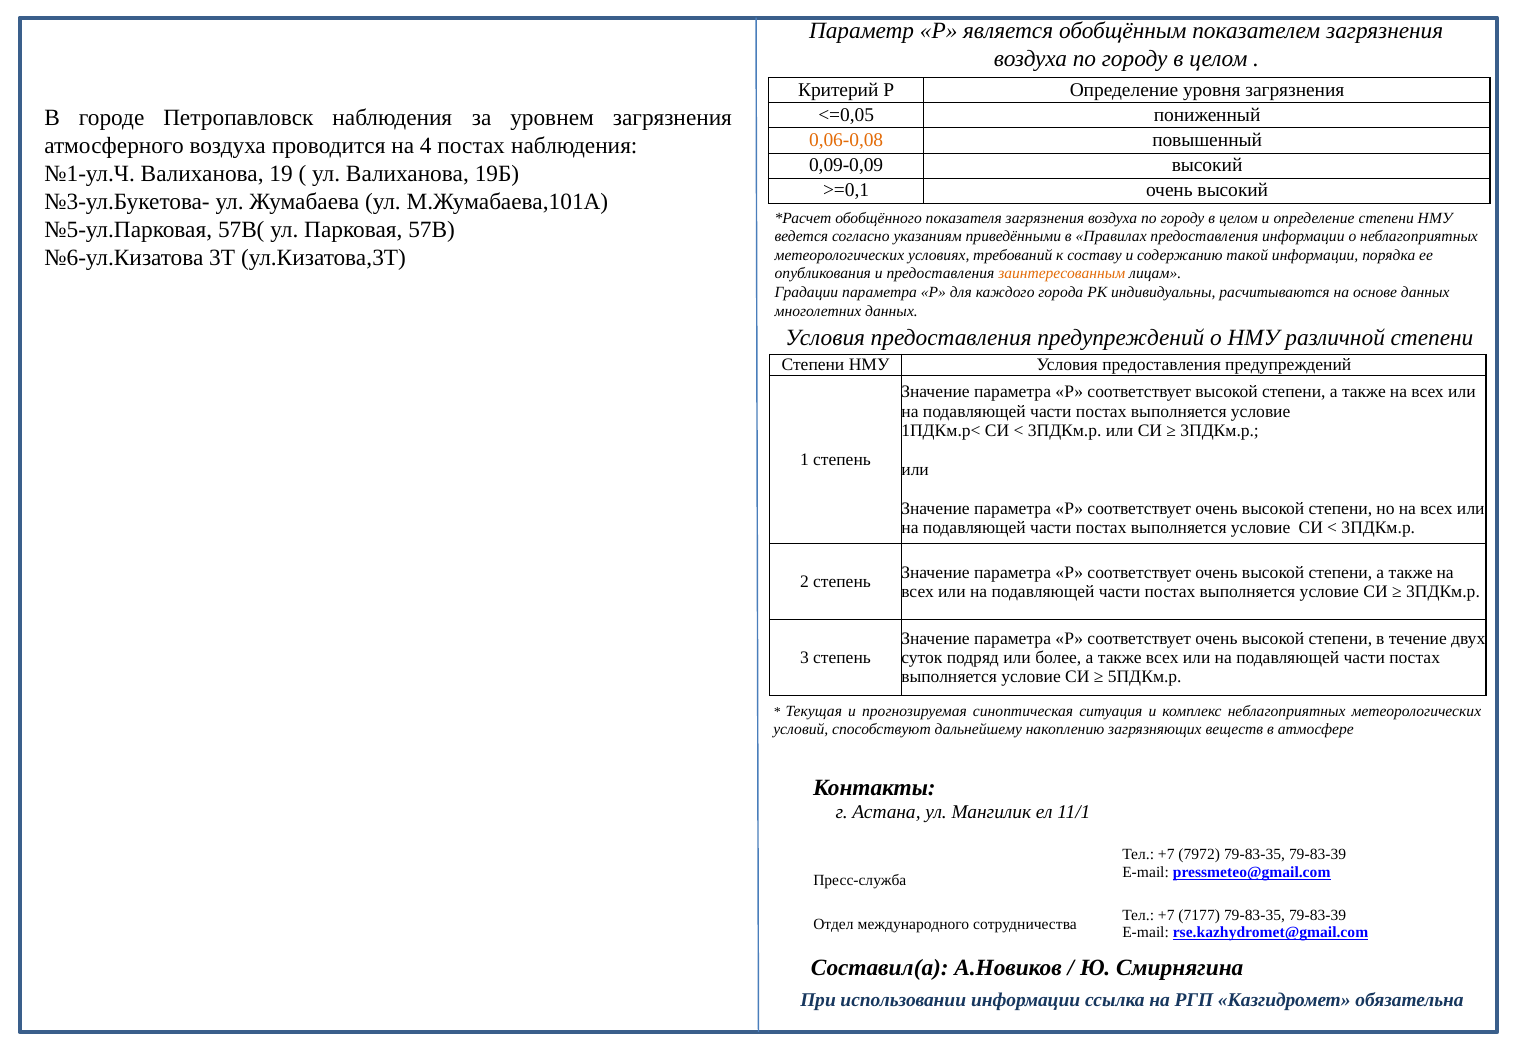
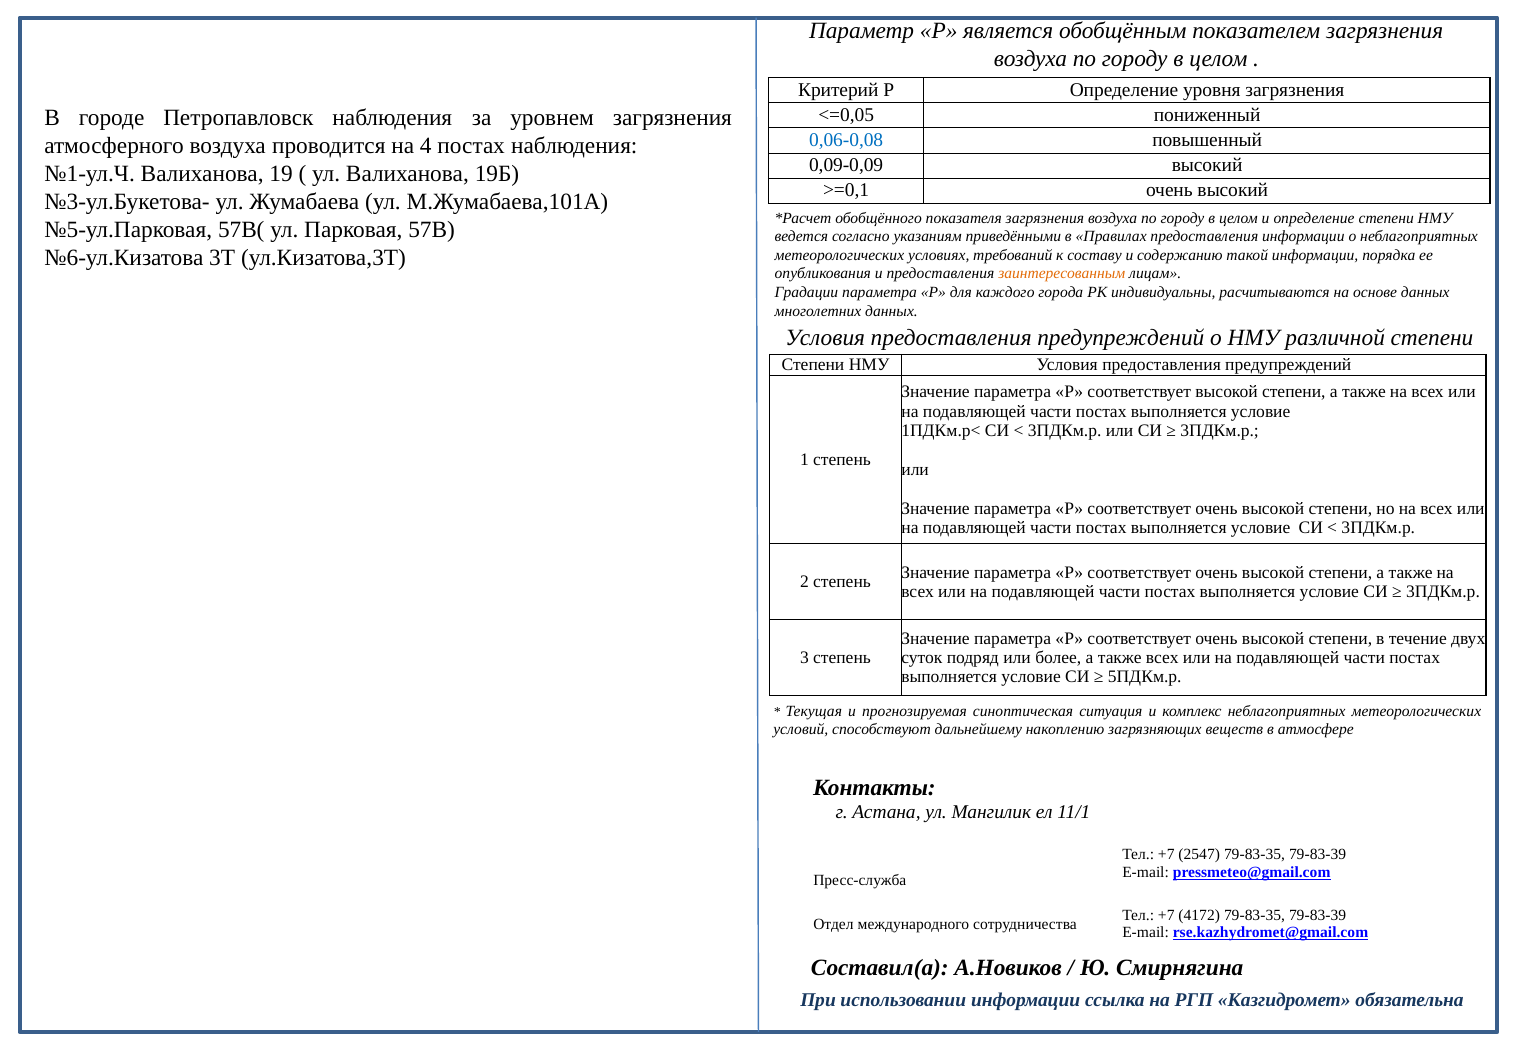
0,06-0,08 colour: orange -> blue (846, 140)
7972: 7972 -> 2547 (1199, 855)
7177: 7177 -> 4172 (1199, 916)
